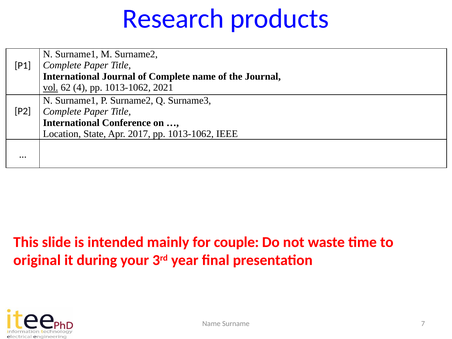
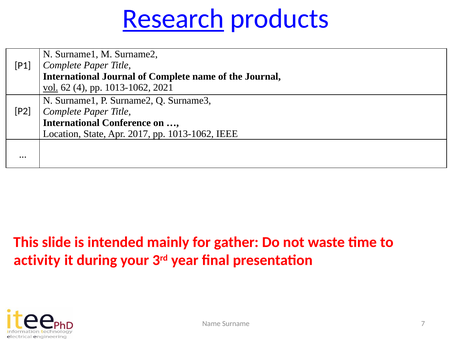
Research underline: none -> present (173, 19)
couple: couple -> gather (236, 242)
original: original -> activity (37, 260)
